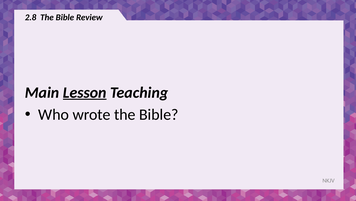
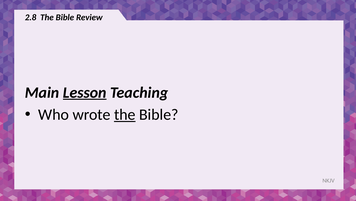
the underline: none -> present (125, 115)
